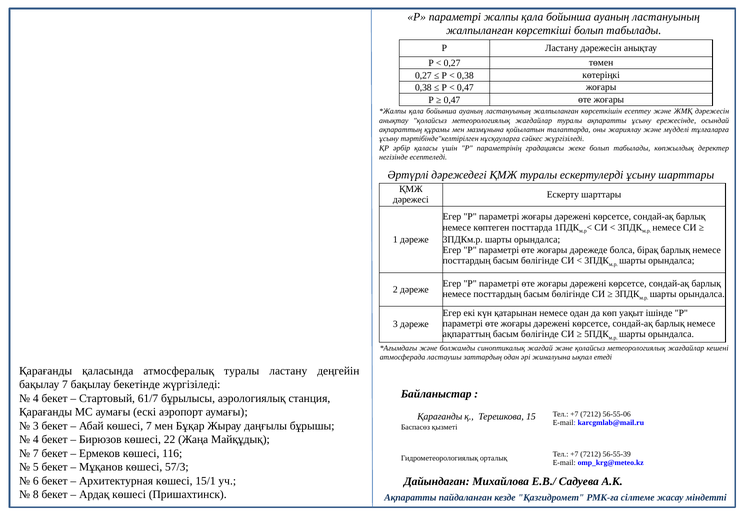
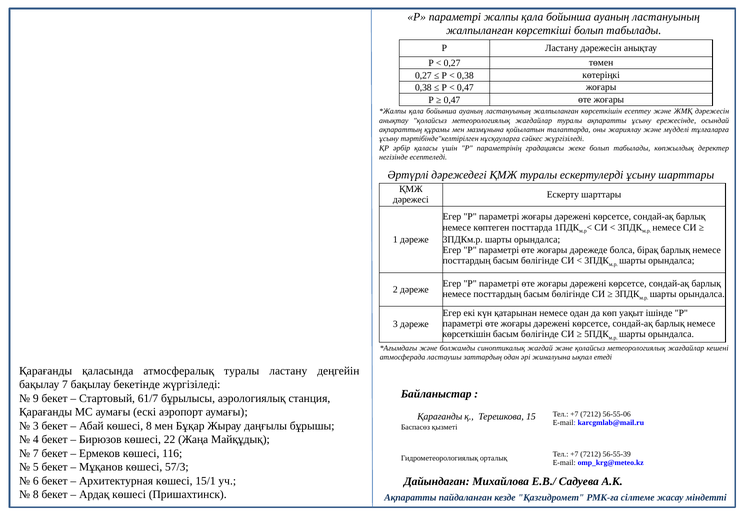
ақпараттың: ақпараттың -> көрсеткішін (467, 334)
4: 4 -> 9 (36, 398)
көшесі 7: 7 -> 8 (149, 426)
